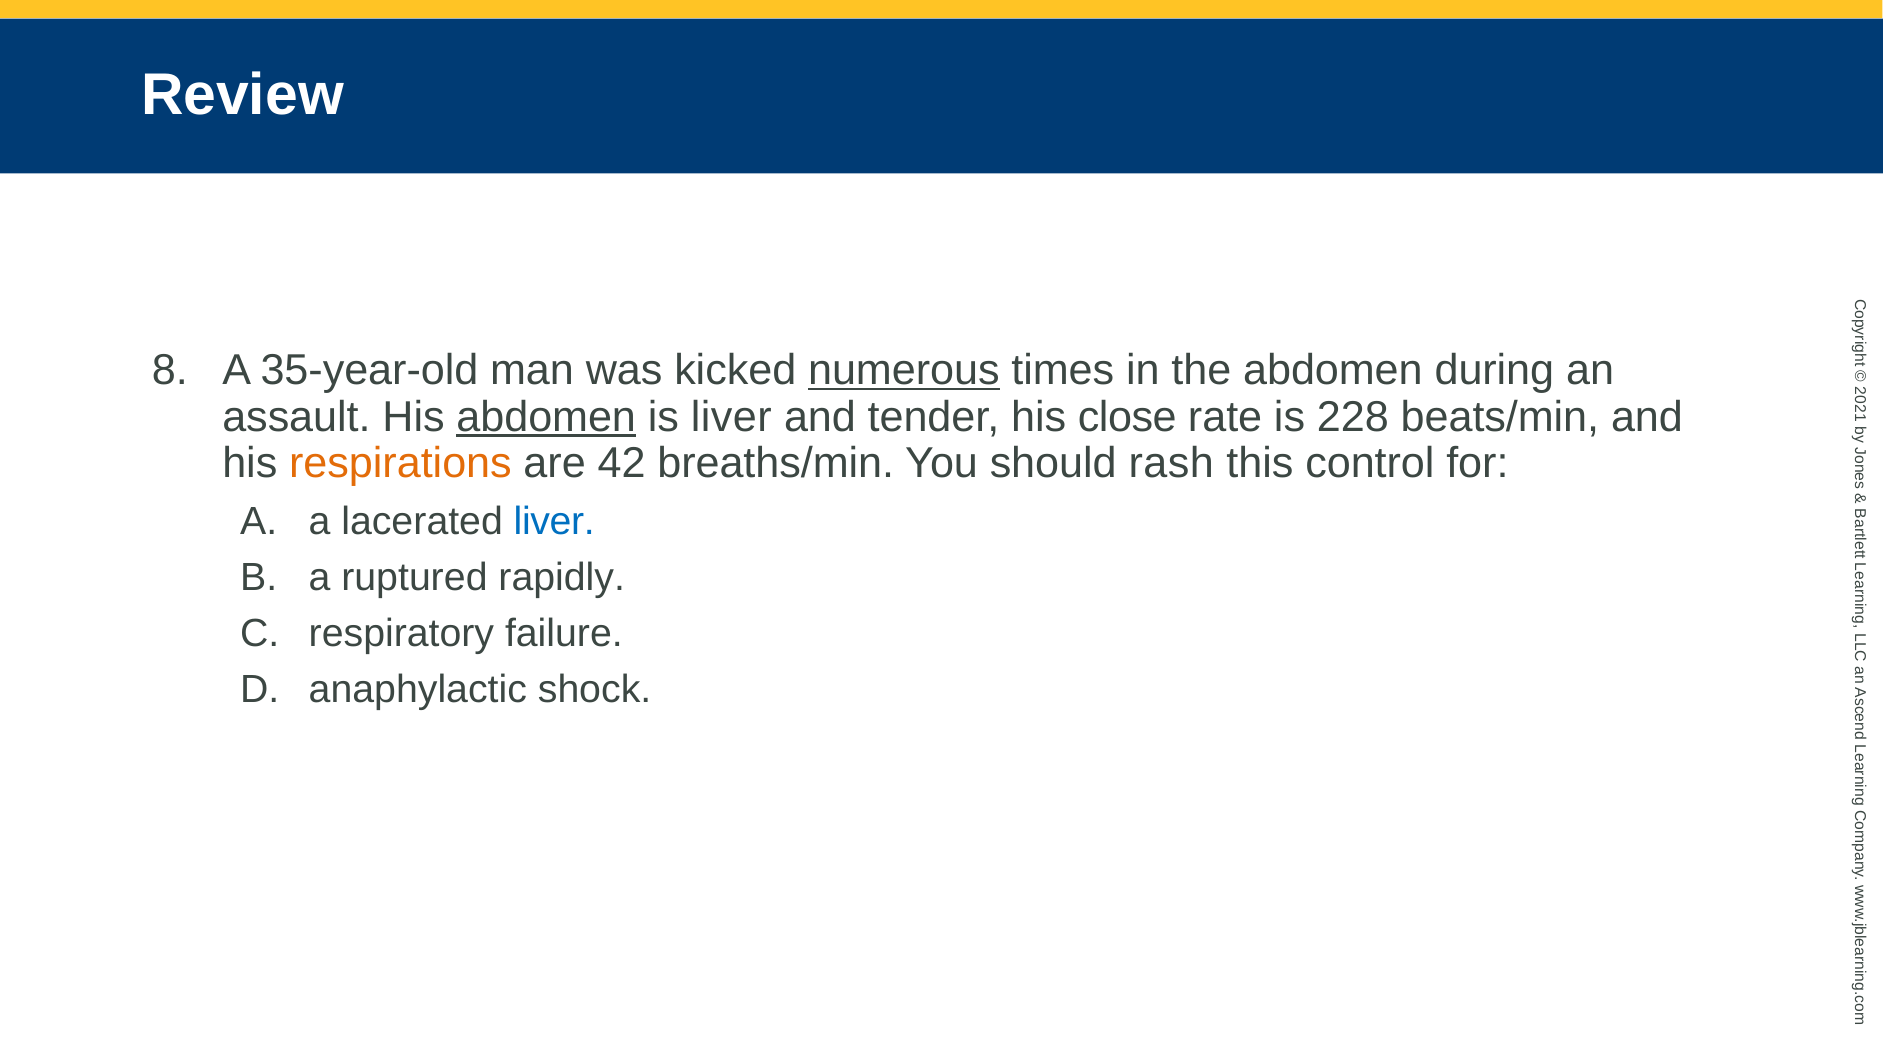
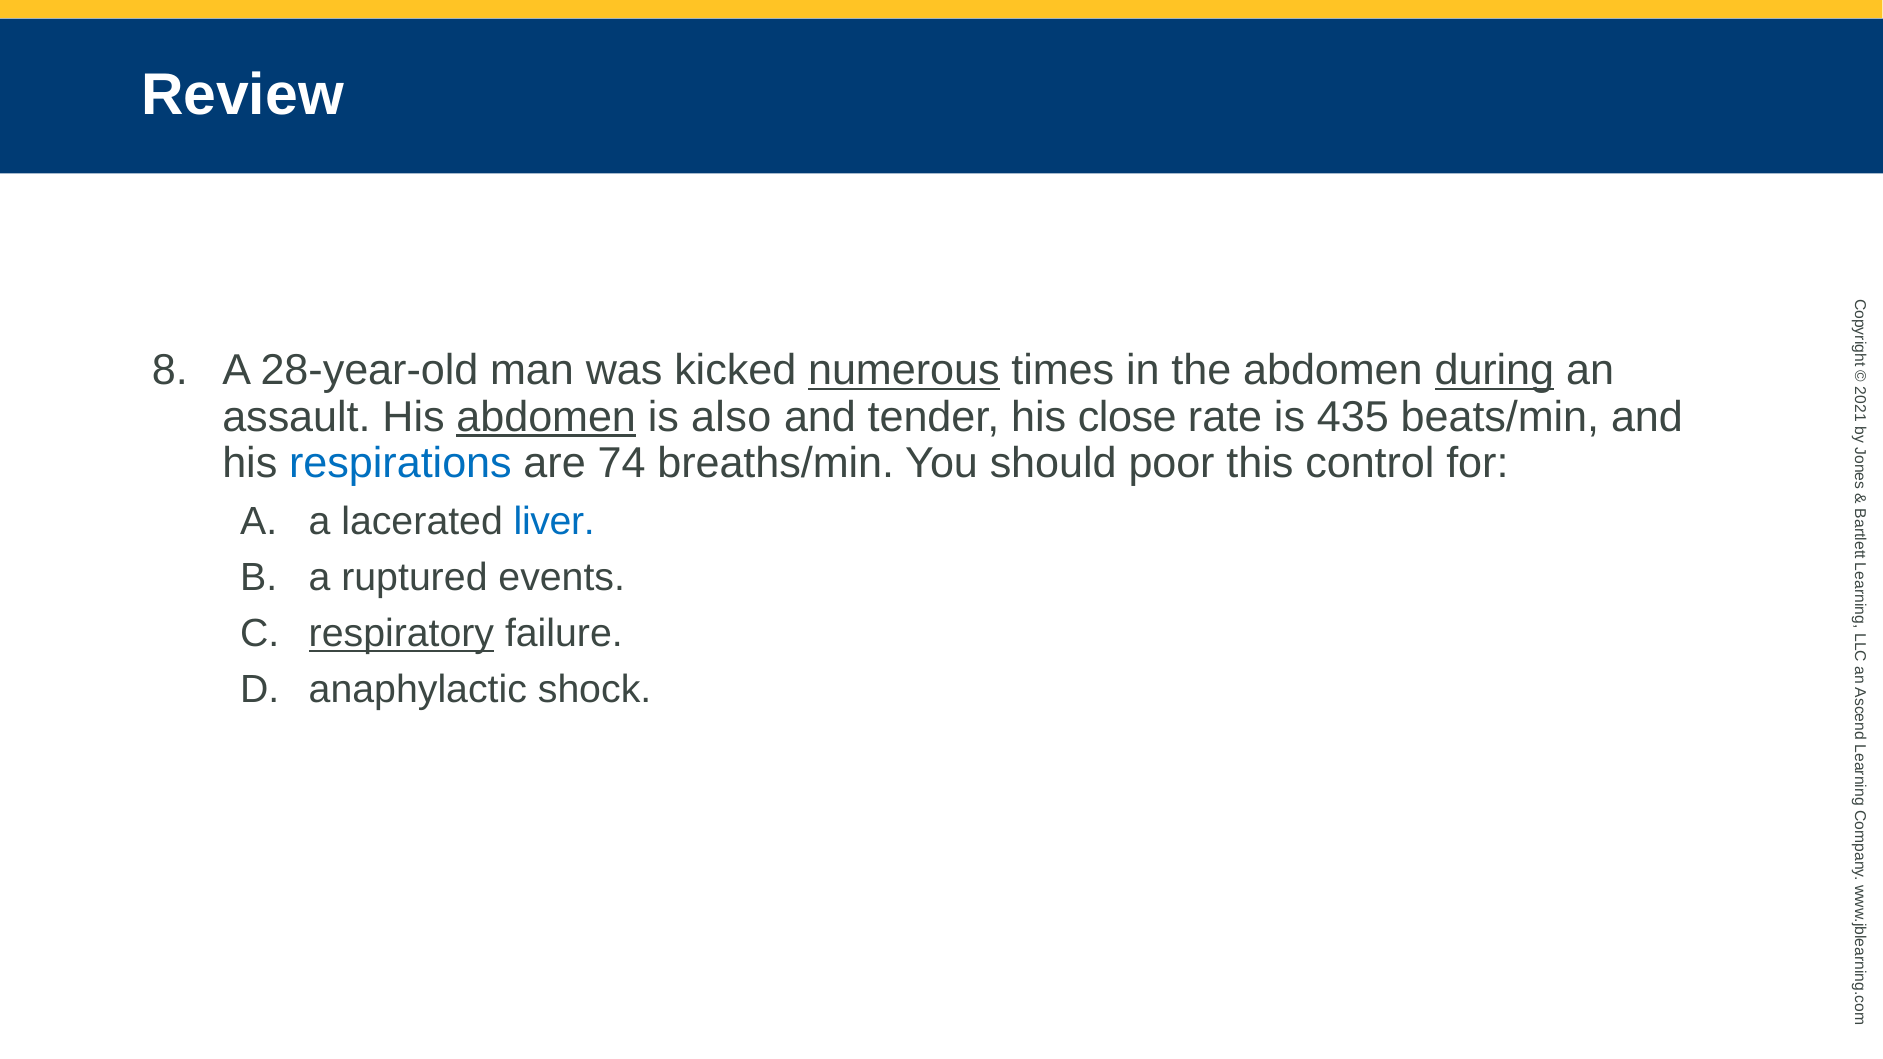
35-year-old: 35-year-old -> 28-year-old (369, 370)
during underline: none -> present (1494, 370)
is liver: liver -> also (731, 417)
228: 228 -> 435 (1353, 417)
respirations colour: orange -> blue (400, 464)
42: 42 -> 74 (622, 464)
rash: rash -> poor (1172, 464)
rapidly: rapidly -> events (562, 578)
respiratory underline: none -> present (401, 634)
